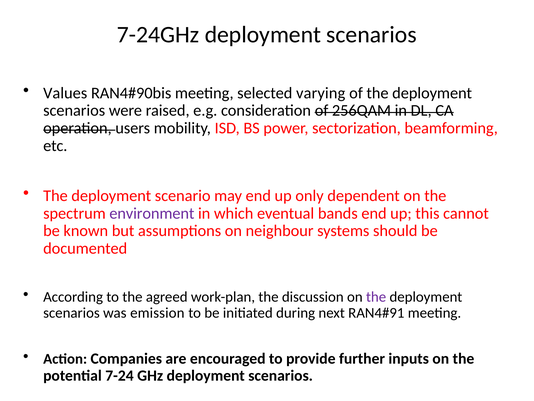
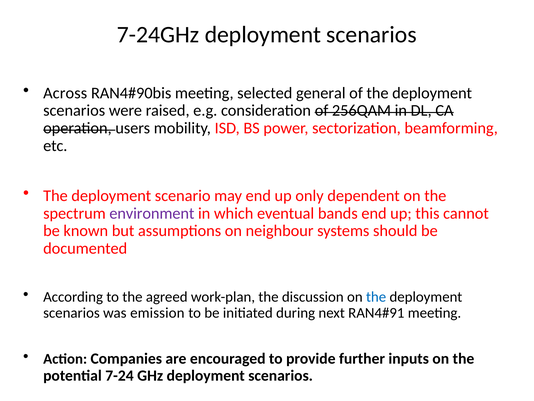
Values: Values -> Across (65, 93)
varying: varying -> general (321, 93)
the colour: purple -> blue (376, 296)
